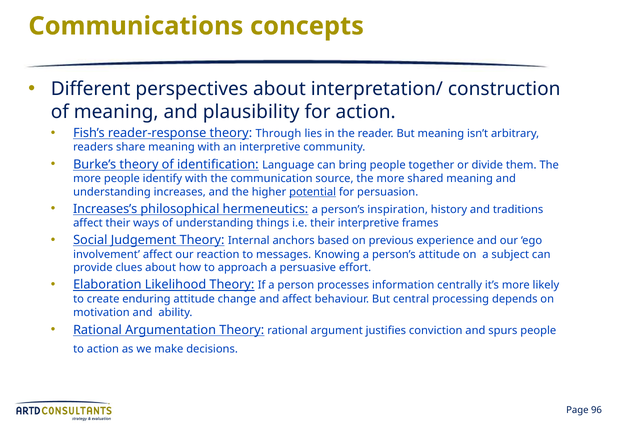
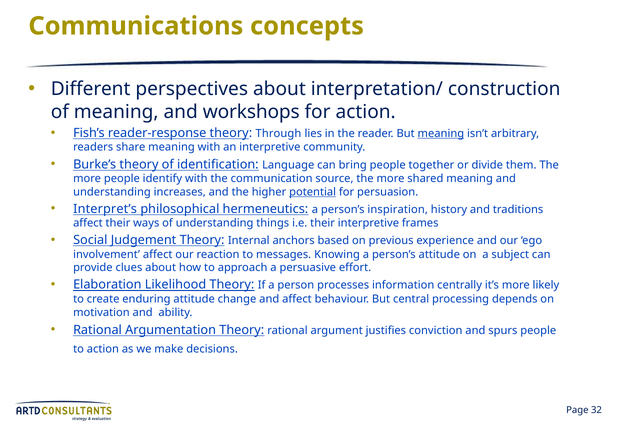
plausibility: plausibility -> workshops (251, 112)
meaning underline: none -> present (441, 134)
Increases’s: Increases’s -> Interpret’s (105, 209)
96: 96 -> 32 (596, 410)
